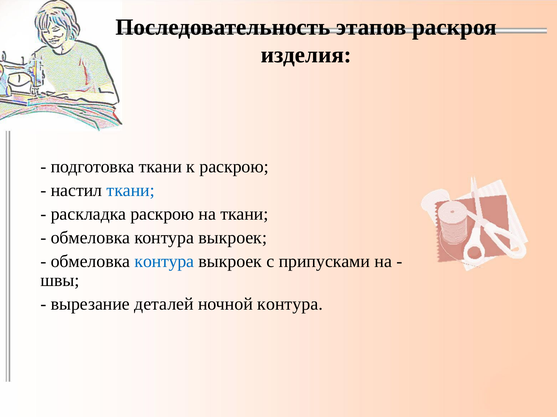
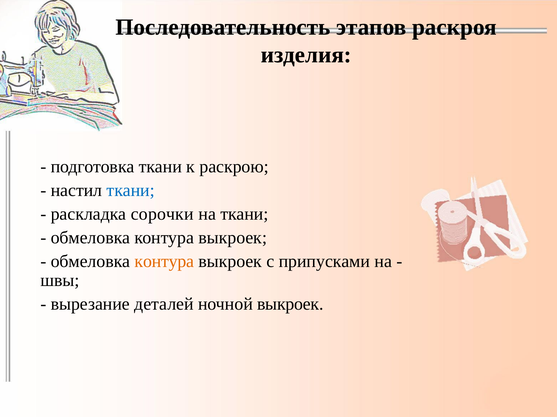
раскладка раскрою: раскрою -> сорочки (162, 214)
контура colour: blue -> orange (164, 262)
ночной контура: контура -> выкроек (290, 305)
